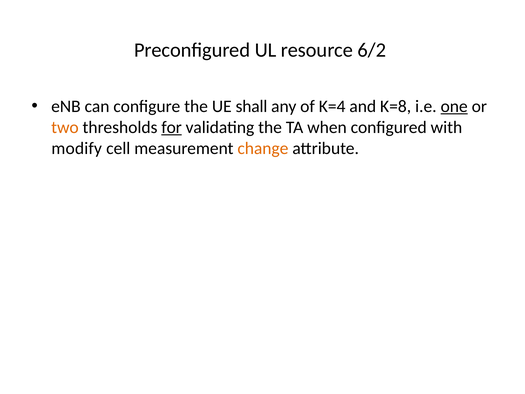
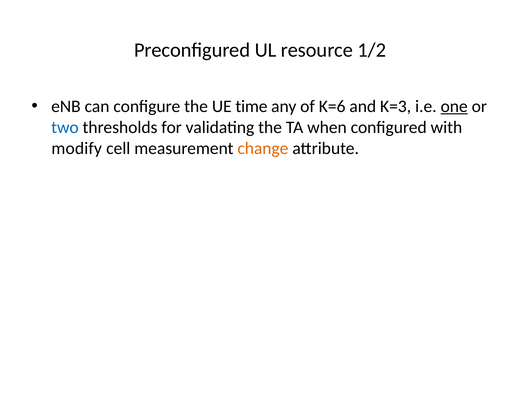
6/2: 6/2 -> 1/2 (372, 50)
shall: shall -> time (251, 106)
K=4: K=4 -> K=6 (332, 106)
K=8: K=8 -> K=3 (396, 106)
two colour: orange -> blue (65, 127)
for underline: present -> none (172, 127)
